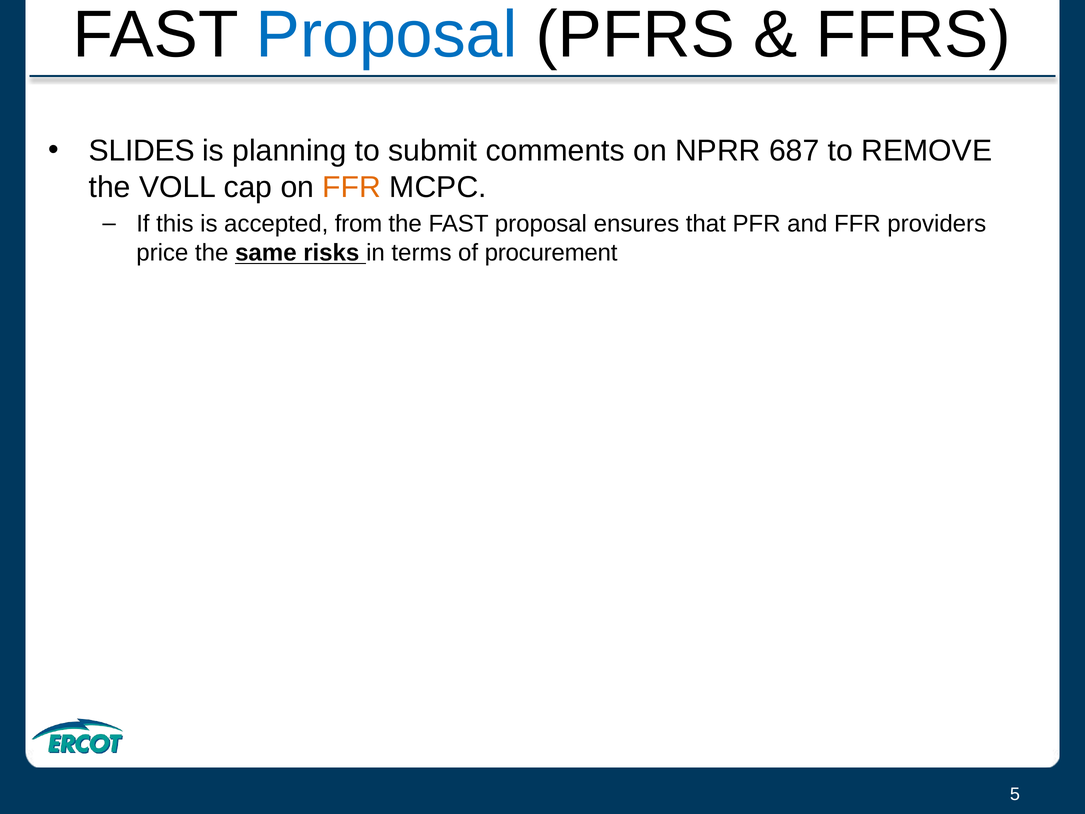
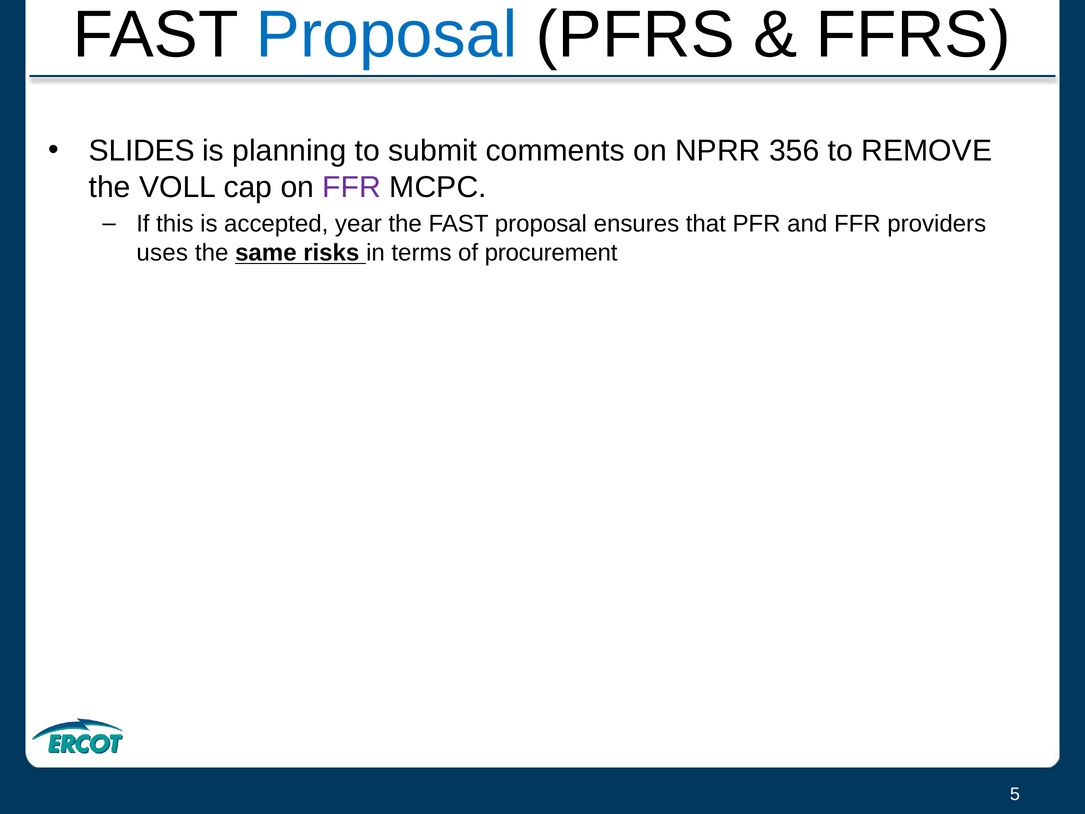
687: 687 -> 356 (794, 151)
FFR colour: orange -> purple (352, 187)
from: from -> year (358, 224)
price: price -> uses (162, 253)
